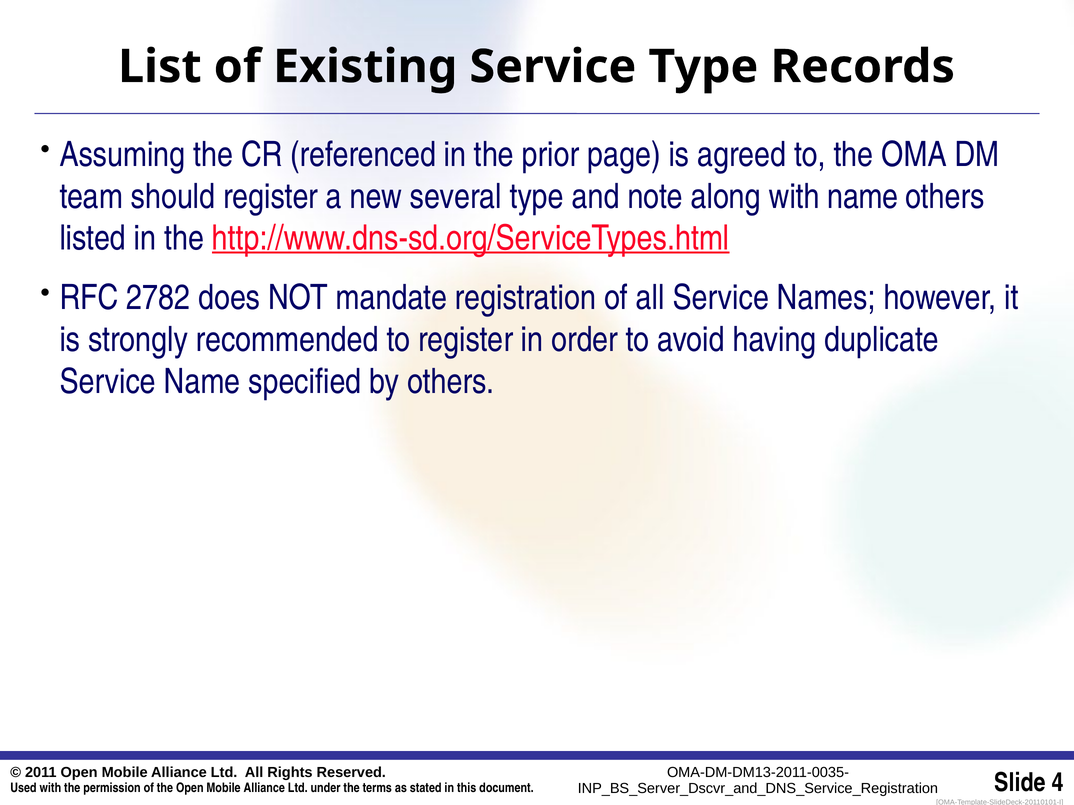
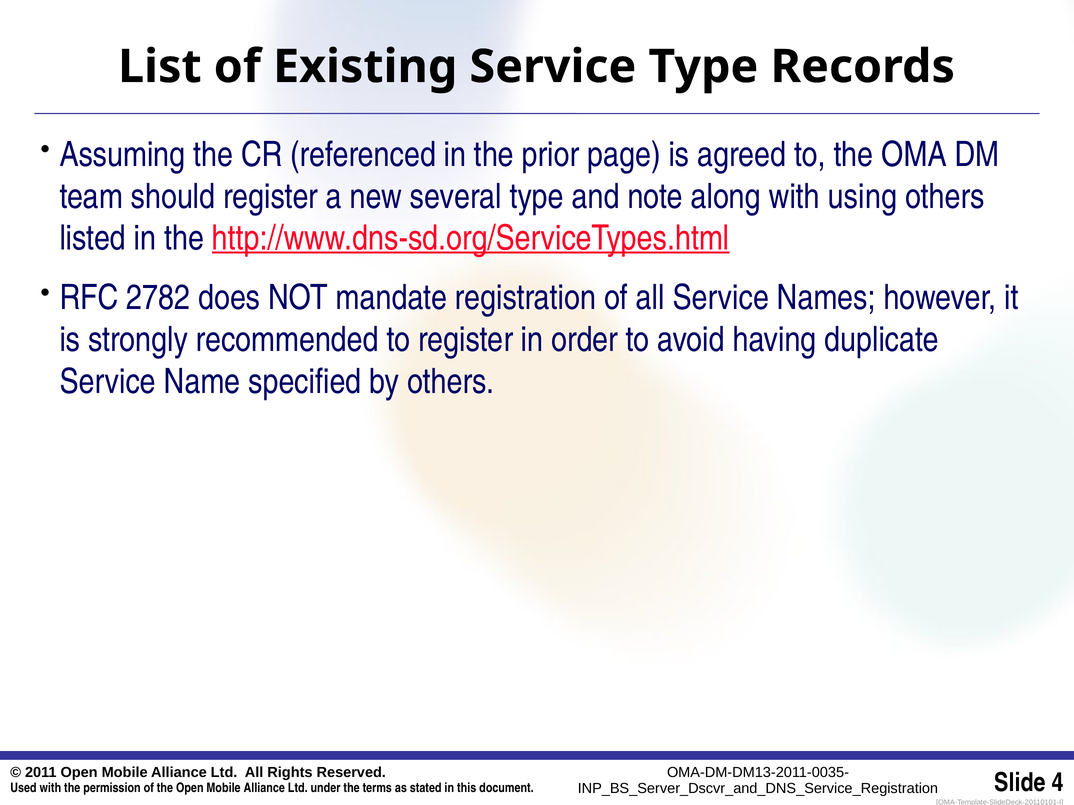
with name: name -> using (862, 197)
